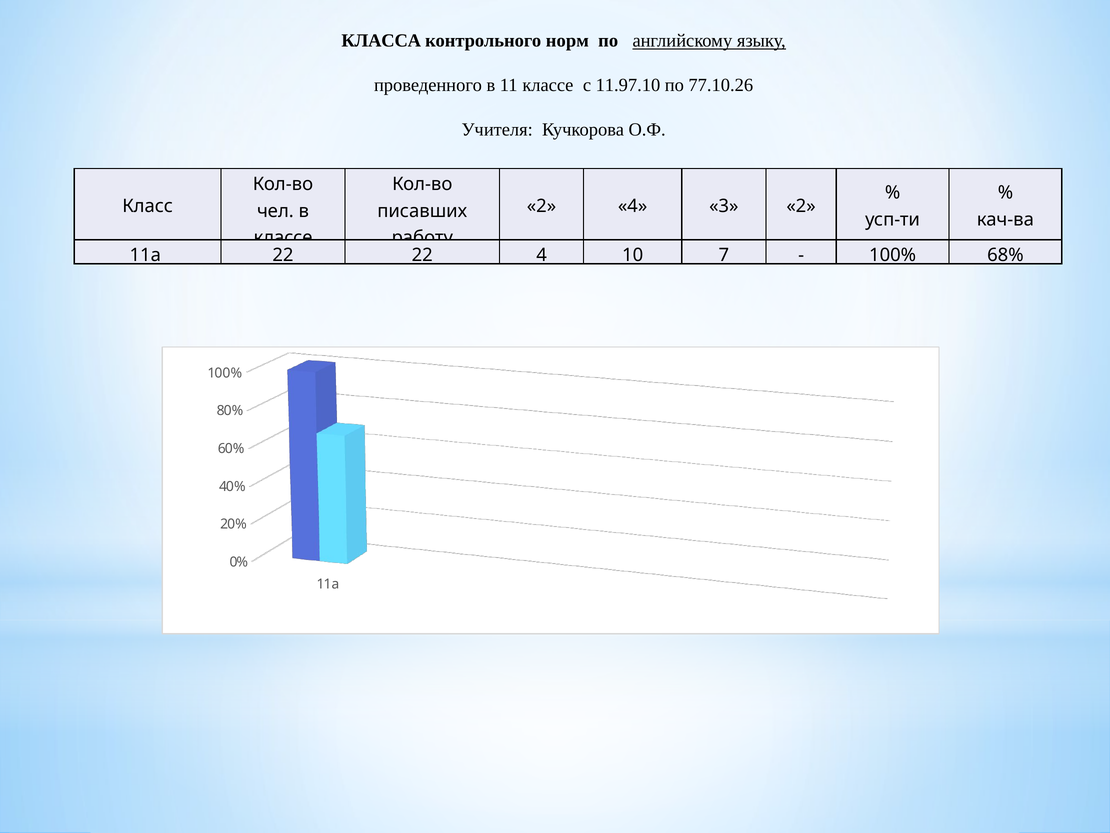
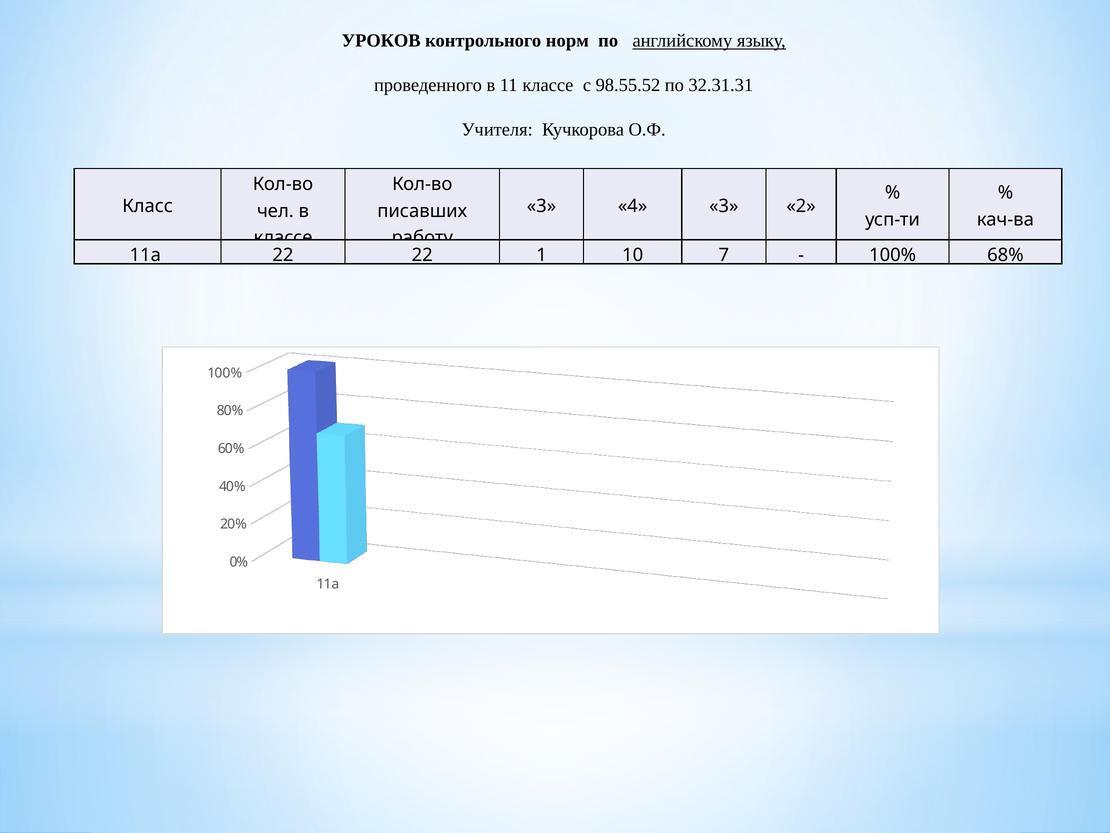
КЛАССА: КЛАССА -> УРОКОВ (381, 41)
11.97.10: 11.97.10 -> 98.55.52 (628, 85)
77.10.26: 77.10.26 -> 32.31.31 (721, 85)
2: 2 -> 3 (541, 206)
22 4: 4 -> 1 (542, 255)
